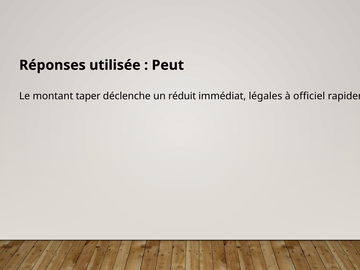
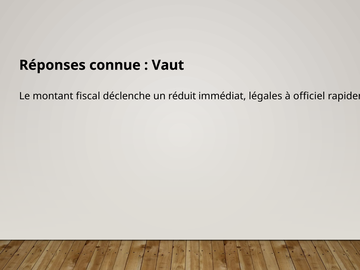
utilisée: utilisée -> connue (115, 65)
Peut: Peut -> Vaut (168, 65)
taper: taper -> fiscal (88, 96)
